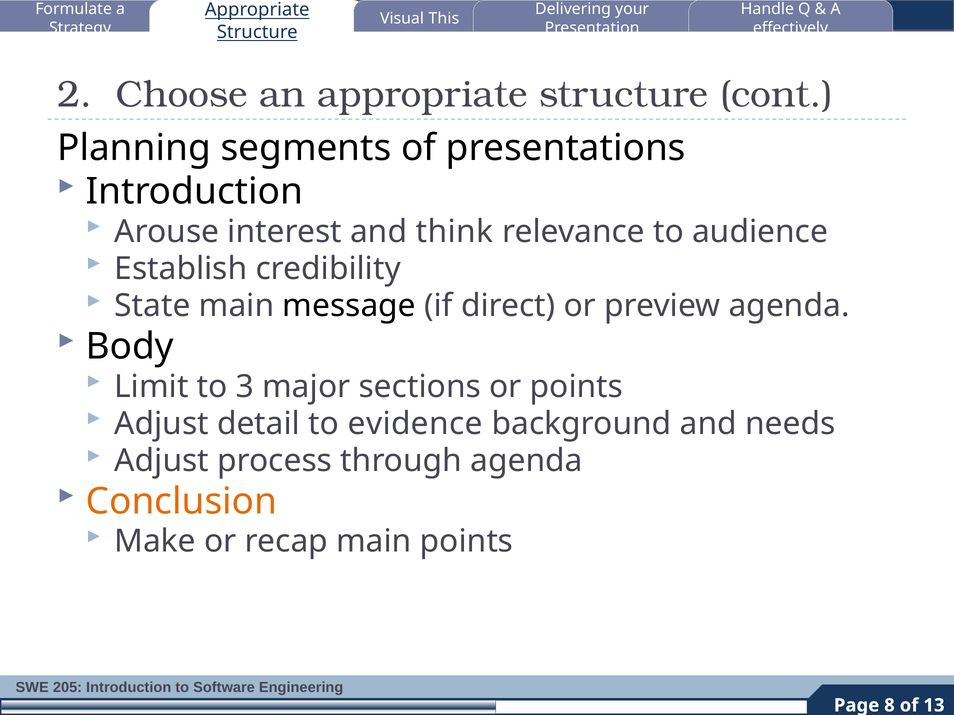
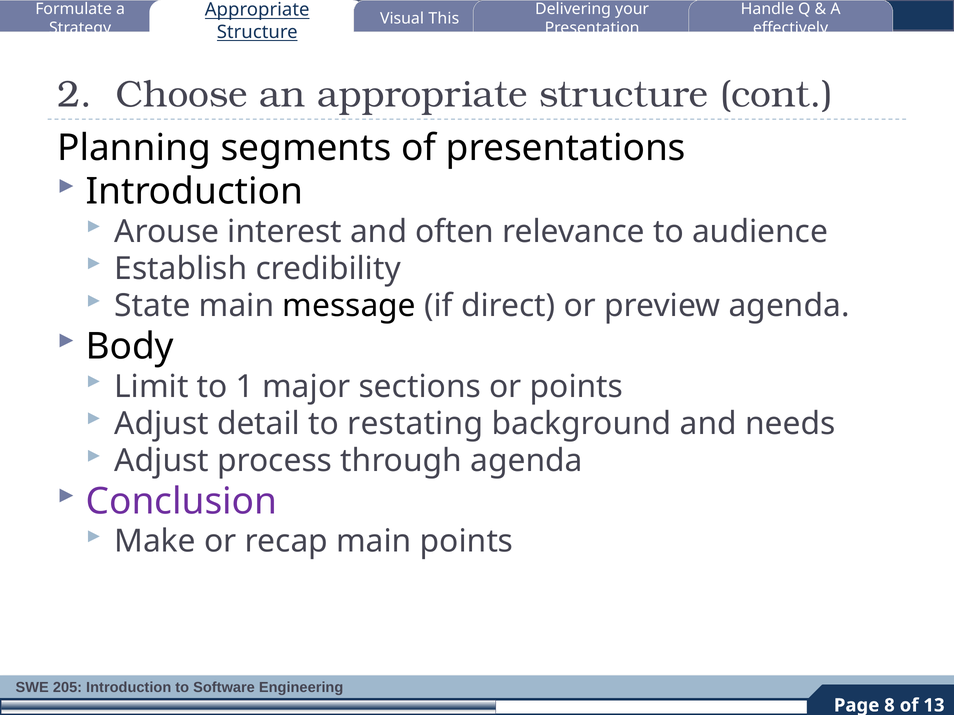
think: think -> often (455, 232)
3: 3 -> 1 (245, 387)
evidence: evidence -> restating (415, 424)
Conclusion colour: orange -> purple (181, 502)
